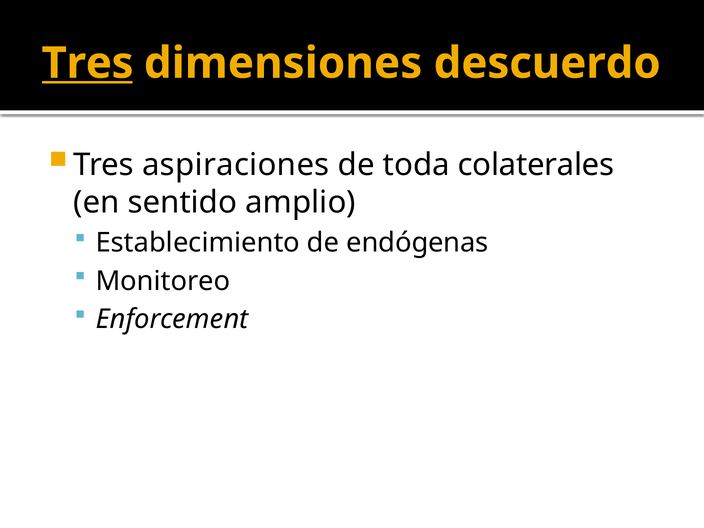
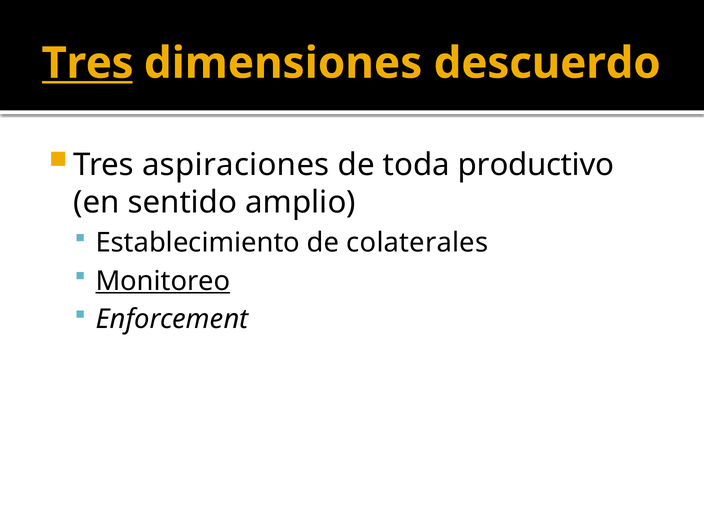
colaterales: colaterales -> productivo (536, 165)
endógenas: endógenas -> colaterales (417, 243)
Monitoreo underline: none -> present (163, 281)
